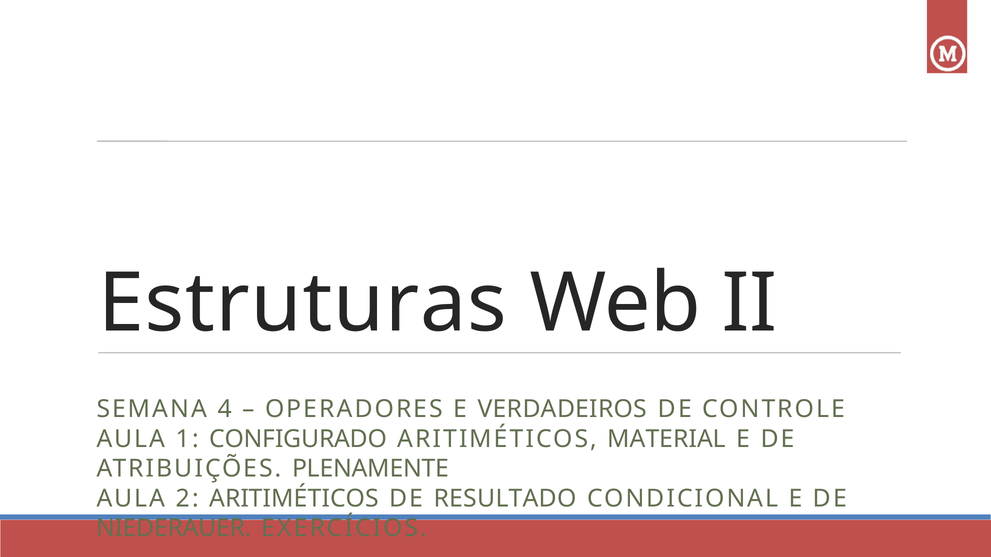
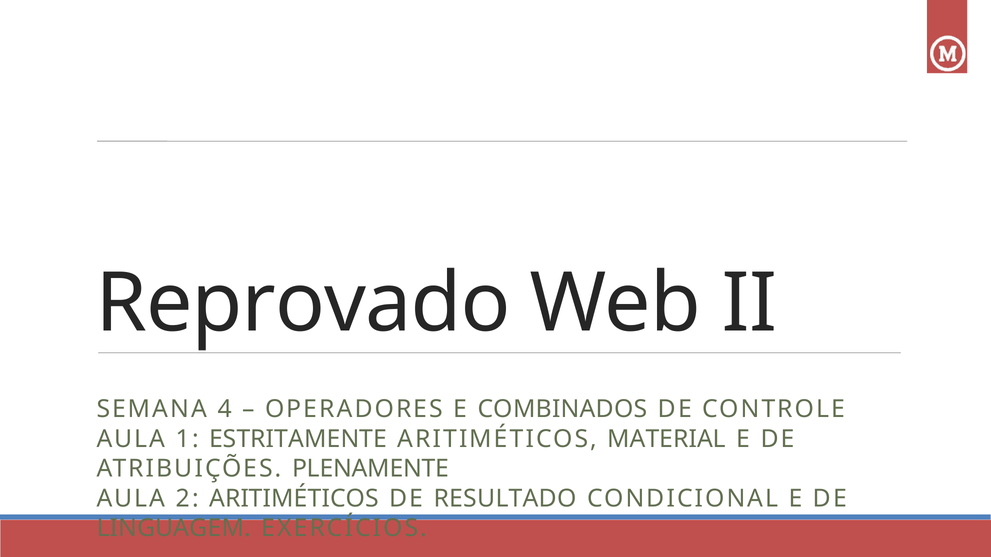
Estruturas: Estruturas -> Reprovado (303, 304)
VERDADEIROS: VERDADEIROS -> COMBINADOS (562, 410)
CONFIGURADO: CONFIGURADO -> ESTRITAMENTE (298, 439)
NIEDERAUER: NIEDERAUER -> LINGUAGEM (174, 529)
